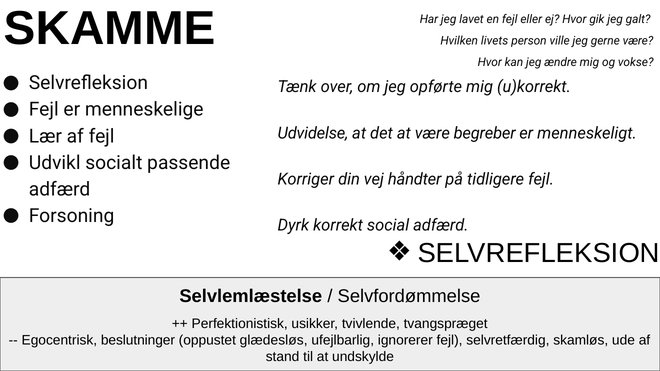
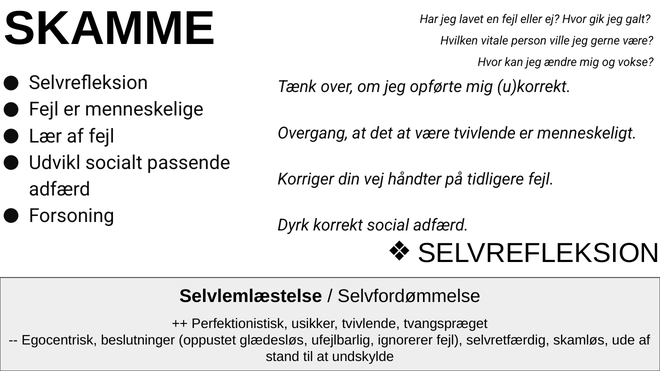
livets: livets -> vitale (495, 41)
Udvidelse: Udvidelse -> Overgang (313, 133)
være begreber: begreber -> tvivlende (485, 133)
